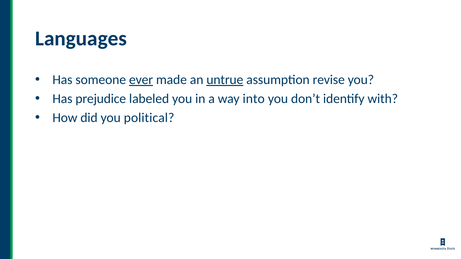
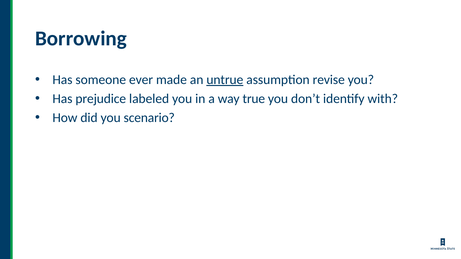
Languages: Languages -> Borrowing (81, 39)
ever underline: present -> none (141, 80)
into: into -> true (254, 99)
political: political -> scenario (149, 118)
